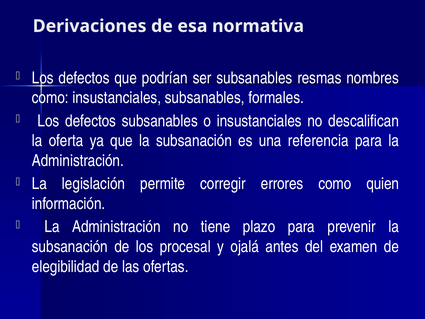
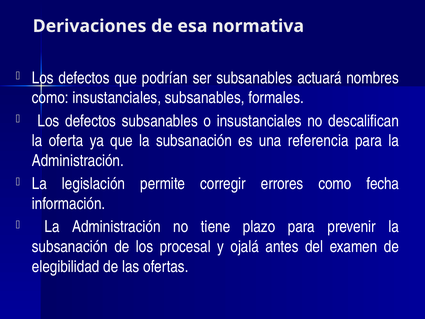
resmas: resmas -> actuará (320, 78)
quien: quien -> fecha (383, 184)
